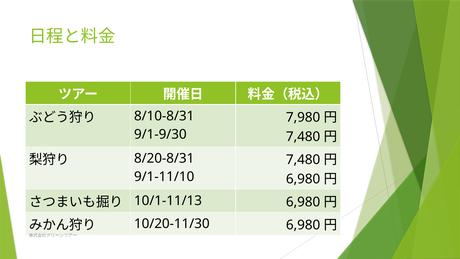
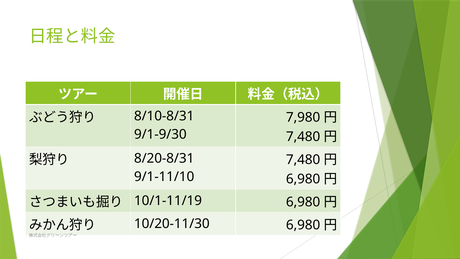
10/1-11/13: 10/1-11/13 -> 10/1-11/19 (168, 201)
